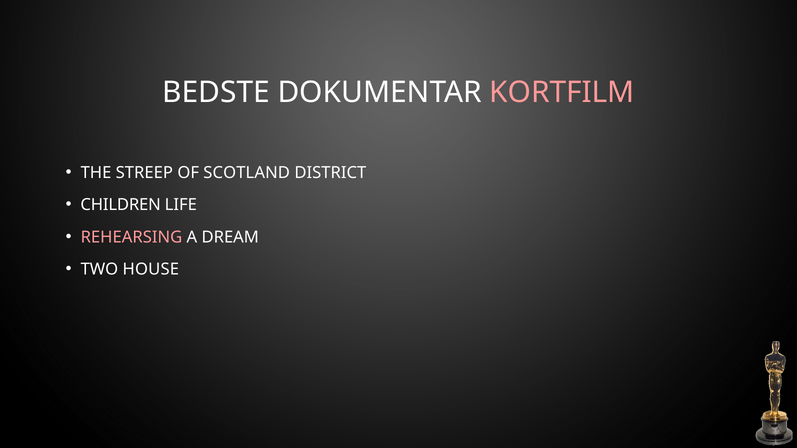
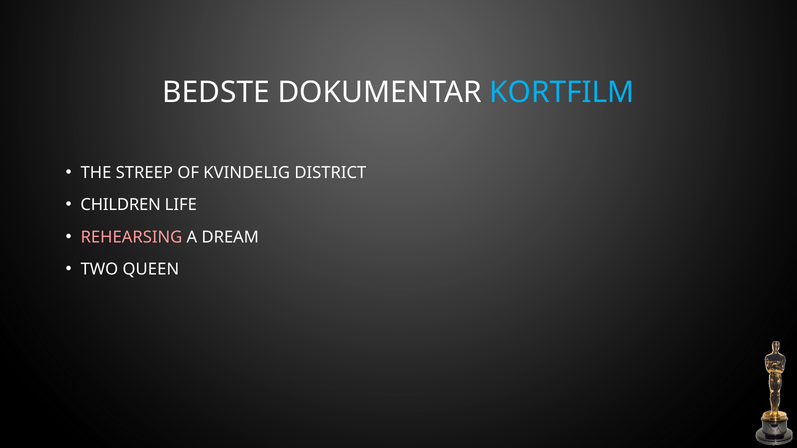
KORTFILM colour: pink -> light blue (562, 92)
SCOTLAND: SCOTLAND -> KVINDELIG (247, 173)
HOUSE: HOUSE -> QUEEN (151, 269)
